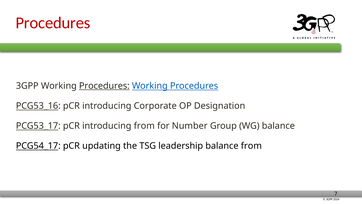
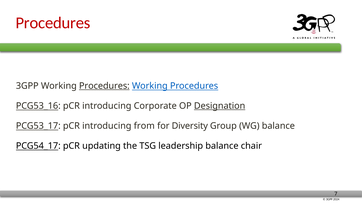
Designation underline: none -> present (220, 106)
Number: Number -> Diversity (190, 126)
balance from: from -> chair (251, 146)
